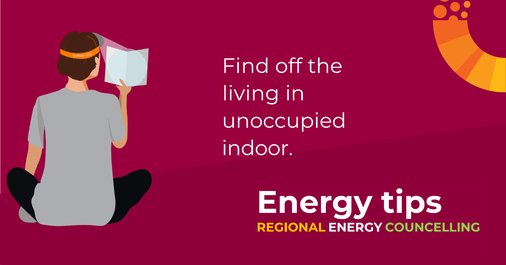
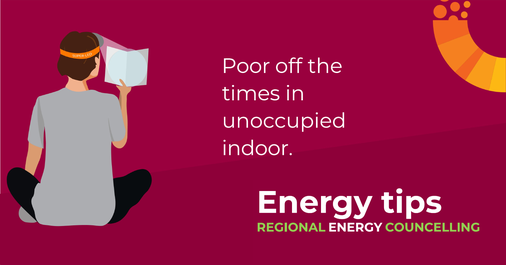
Find: Find -> Poor (246, 66)
living: living -> times (251, 93)
REGIONAL colour: yellow -> light green (291, 227)
